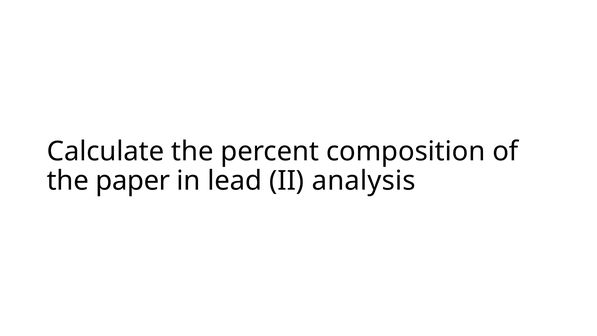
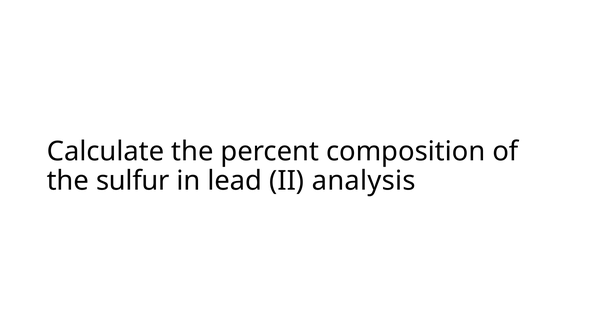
paper: paper -> sulfur (133, 181)
